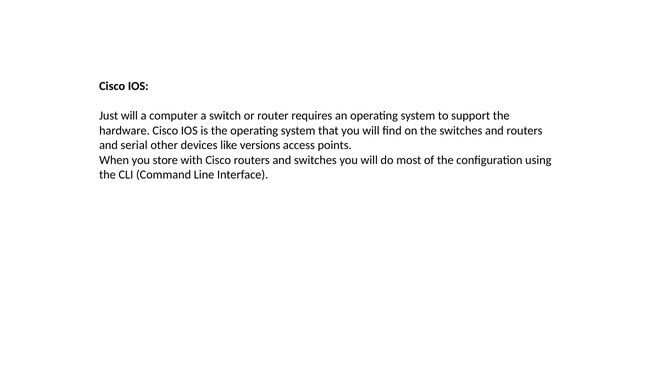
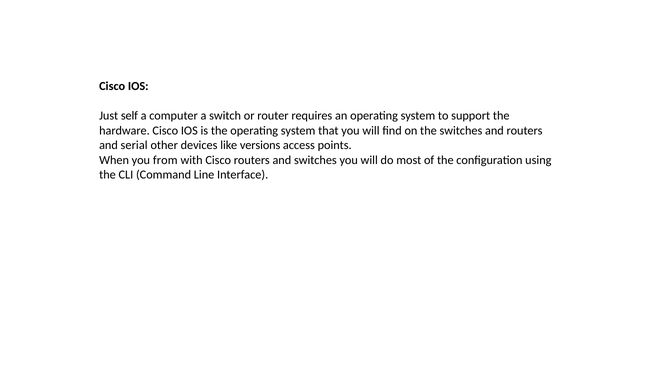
Just will: will -> self (129, 116)
store: store -> from (165, 160)
